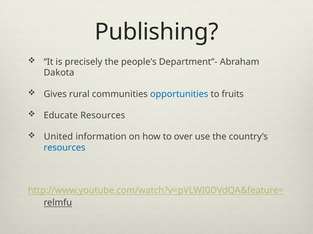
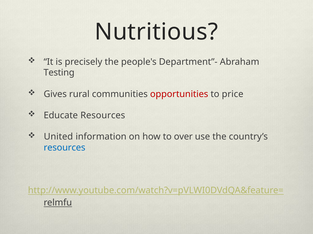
Publishing: Publishing -> Nutritious (156, 32)
Dakota: Dakota -> Testing (59, 73)
opportunities colour: blue -> red (179, 94)
fruits: fruits -> price (233, 94)
